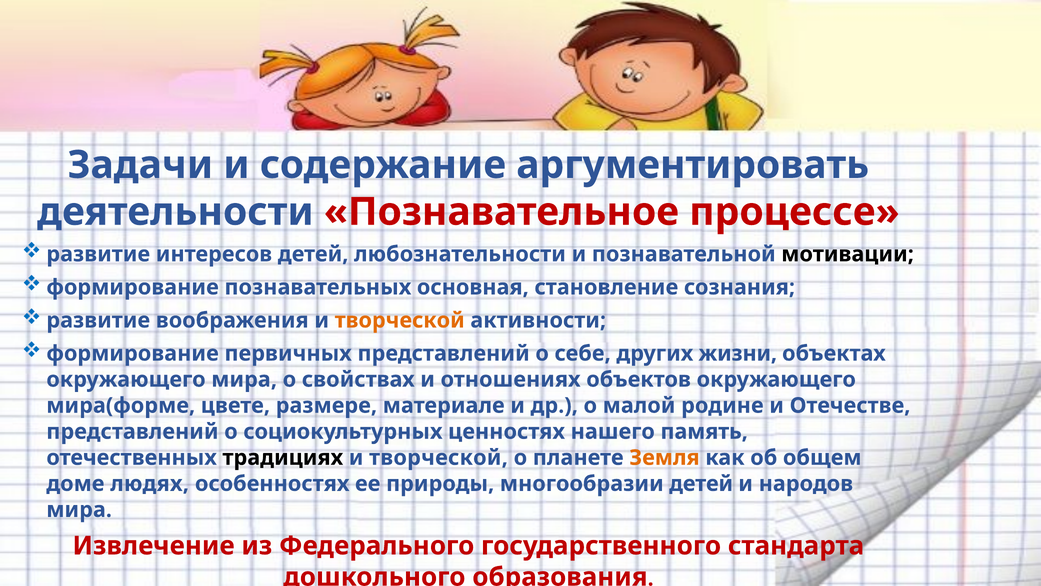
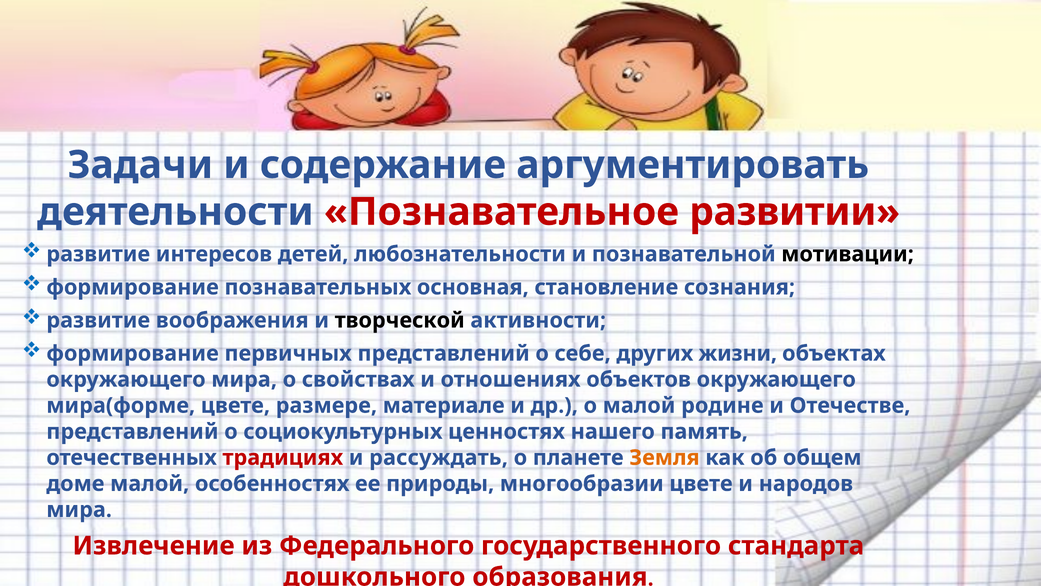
процессе: процессе -> развитии (795, 212)
творческой colour: orange -> black (400, 320)
традициях colour: black -> red (283, 457)
творческой: творческой -> рассуждать (438, 457)
доме людях: людях -> малой (150, 483)
многообразии детей: детей -> цвете (701, 483)
